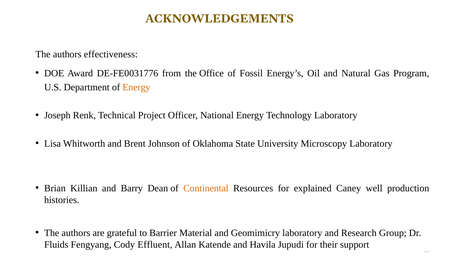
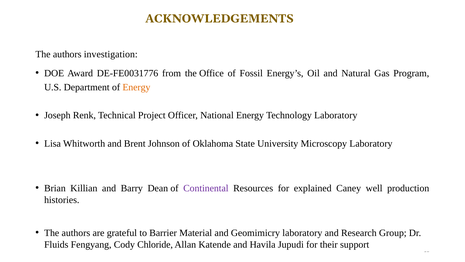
effectiveness: effectiveness -> investigation (111, 54)
Continental colour: orange -> purple (206, 188)
Effluent: Effluent -> Chloride (155, 244)
